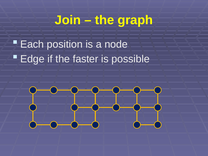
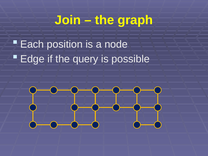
faster: faster -> query (86, 59)
